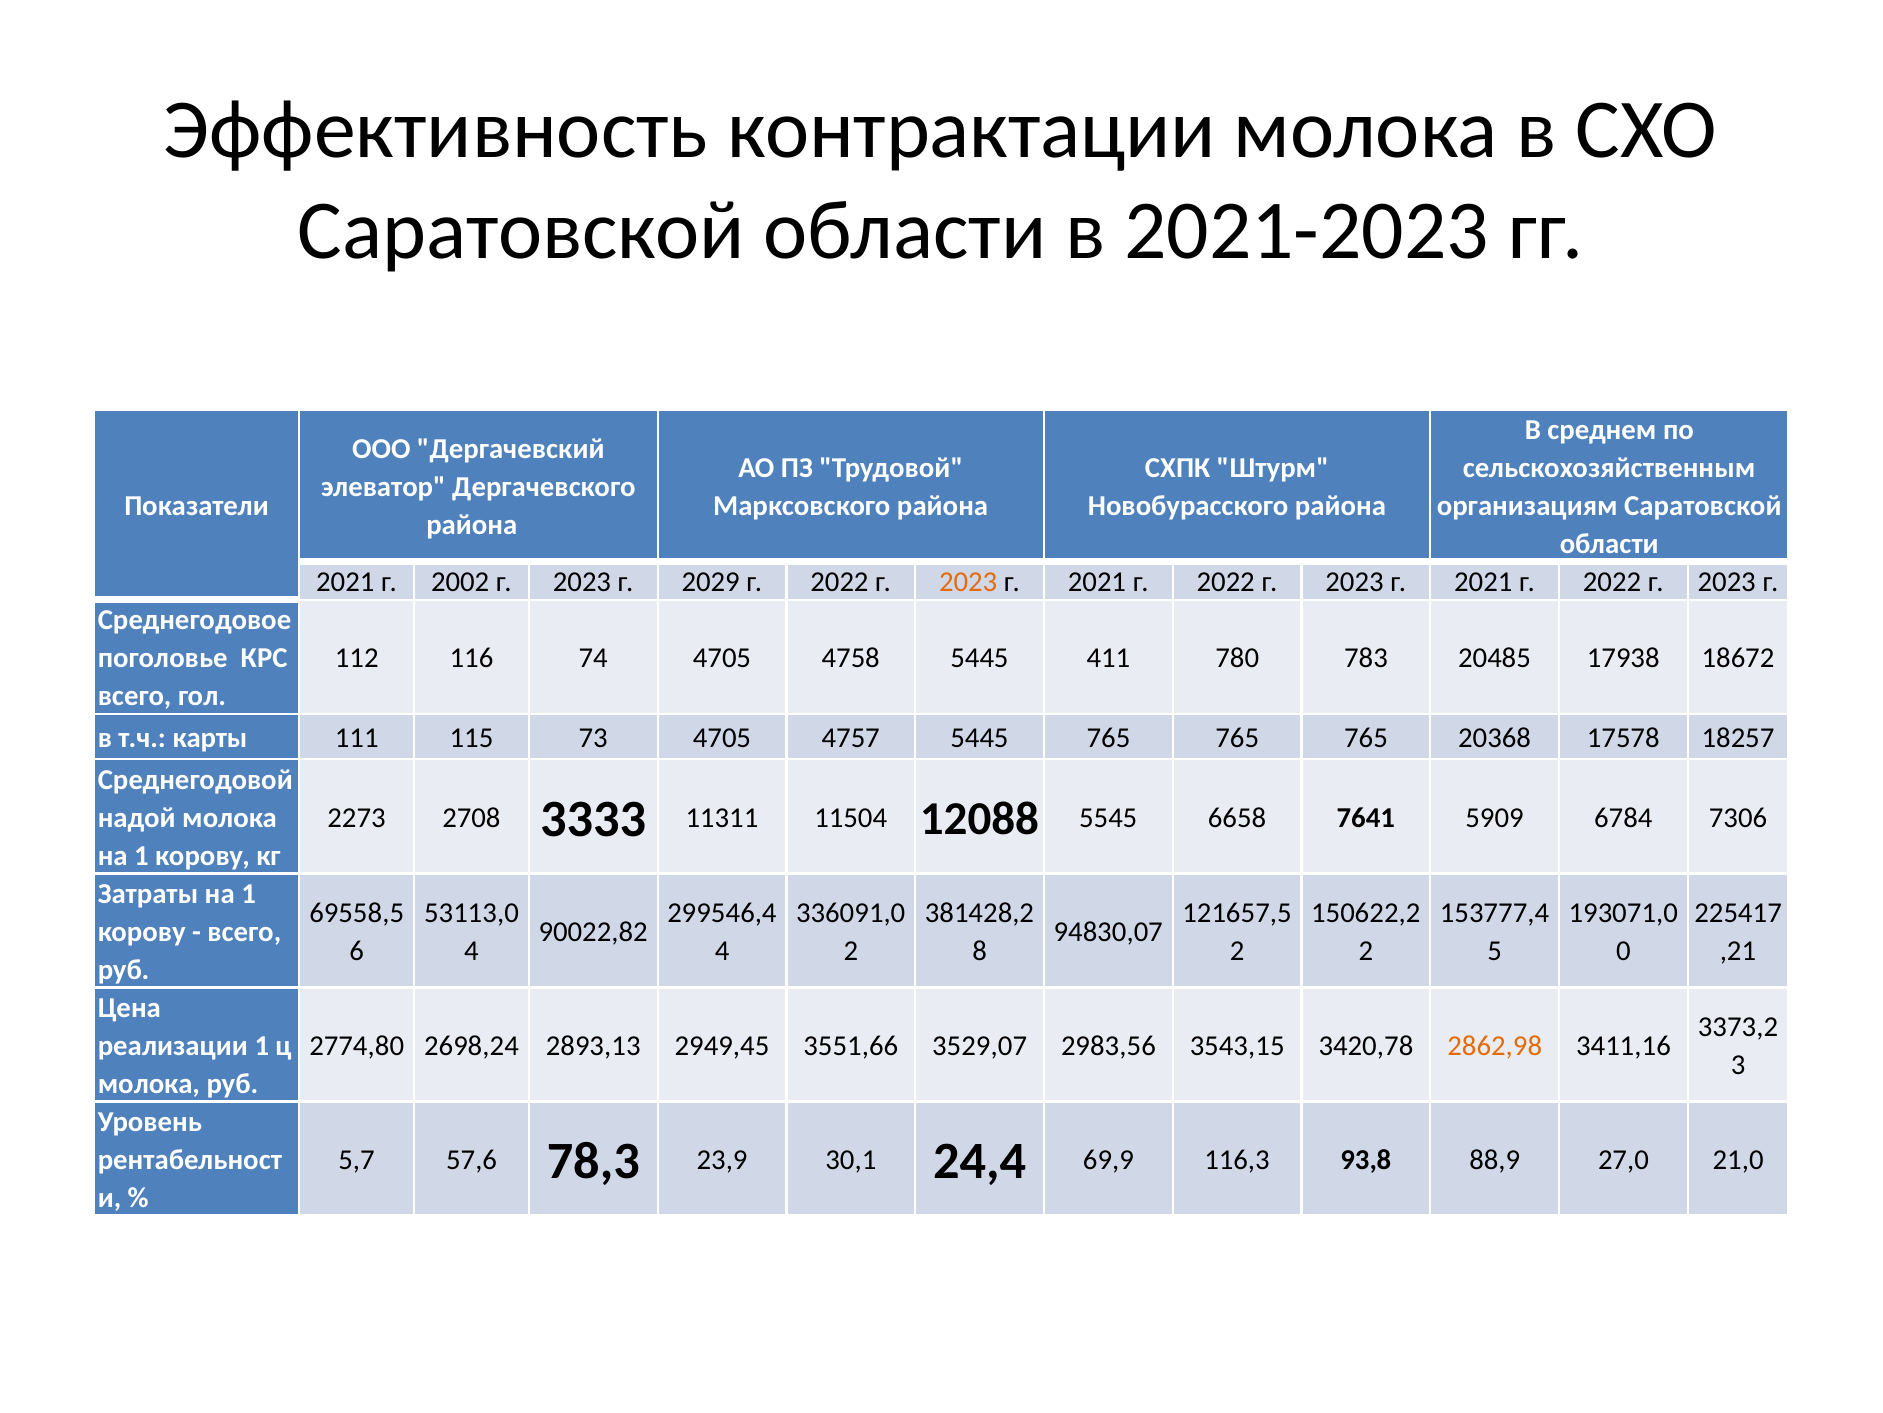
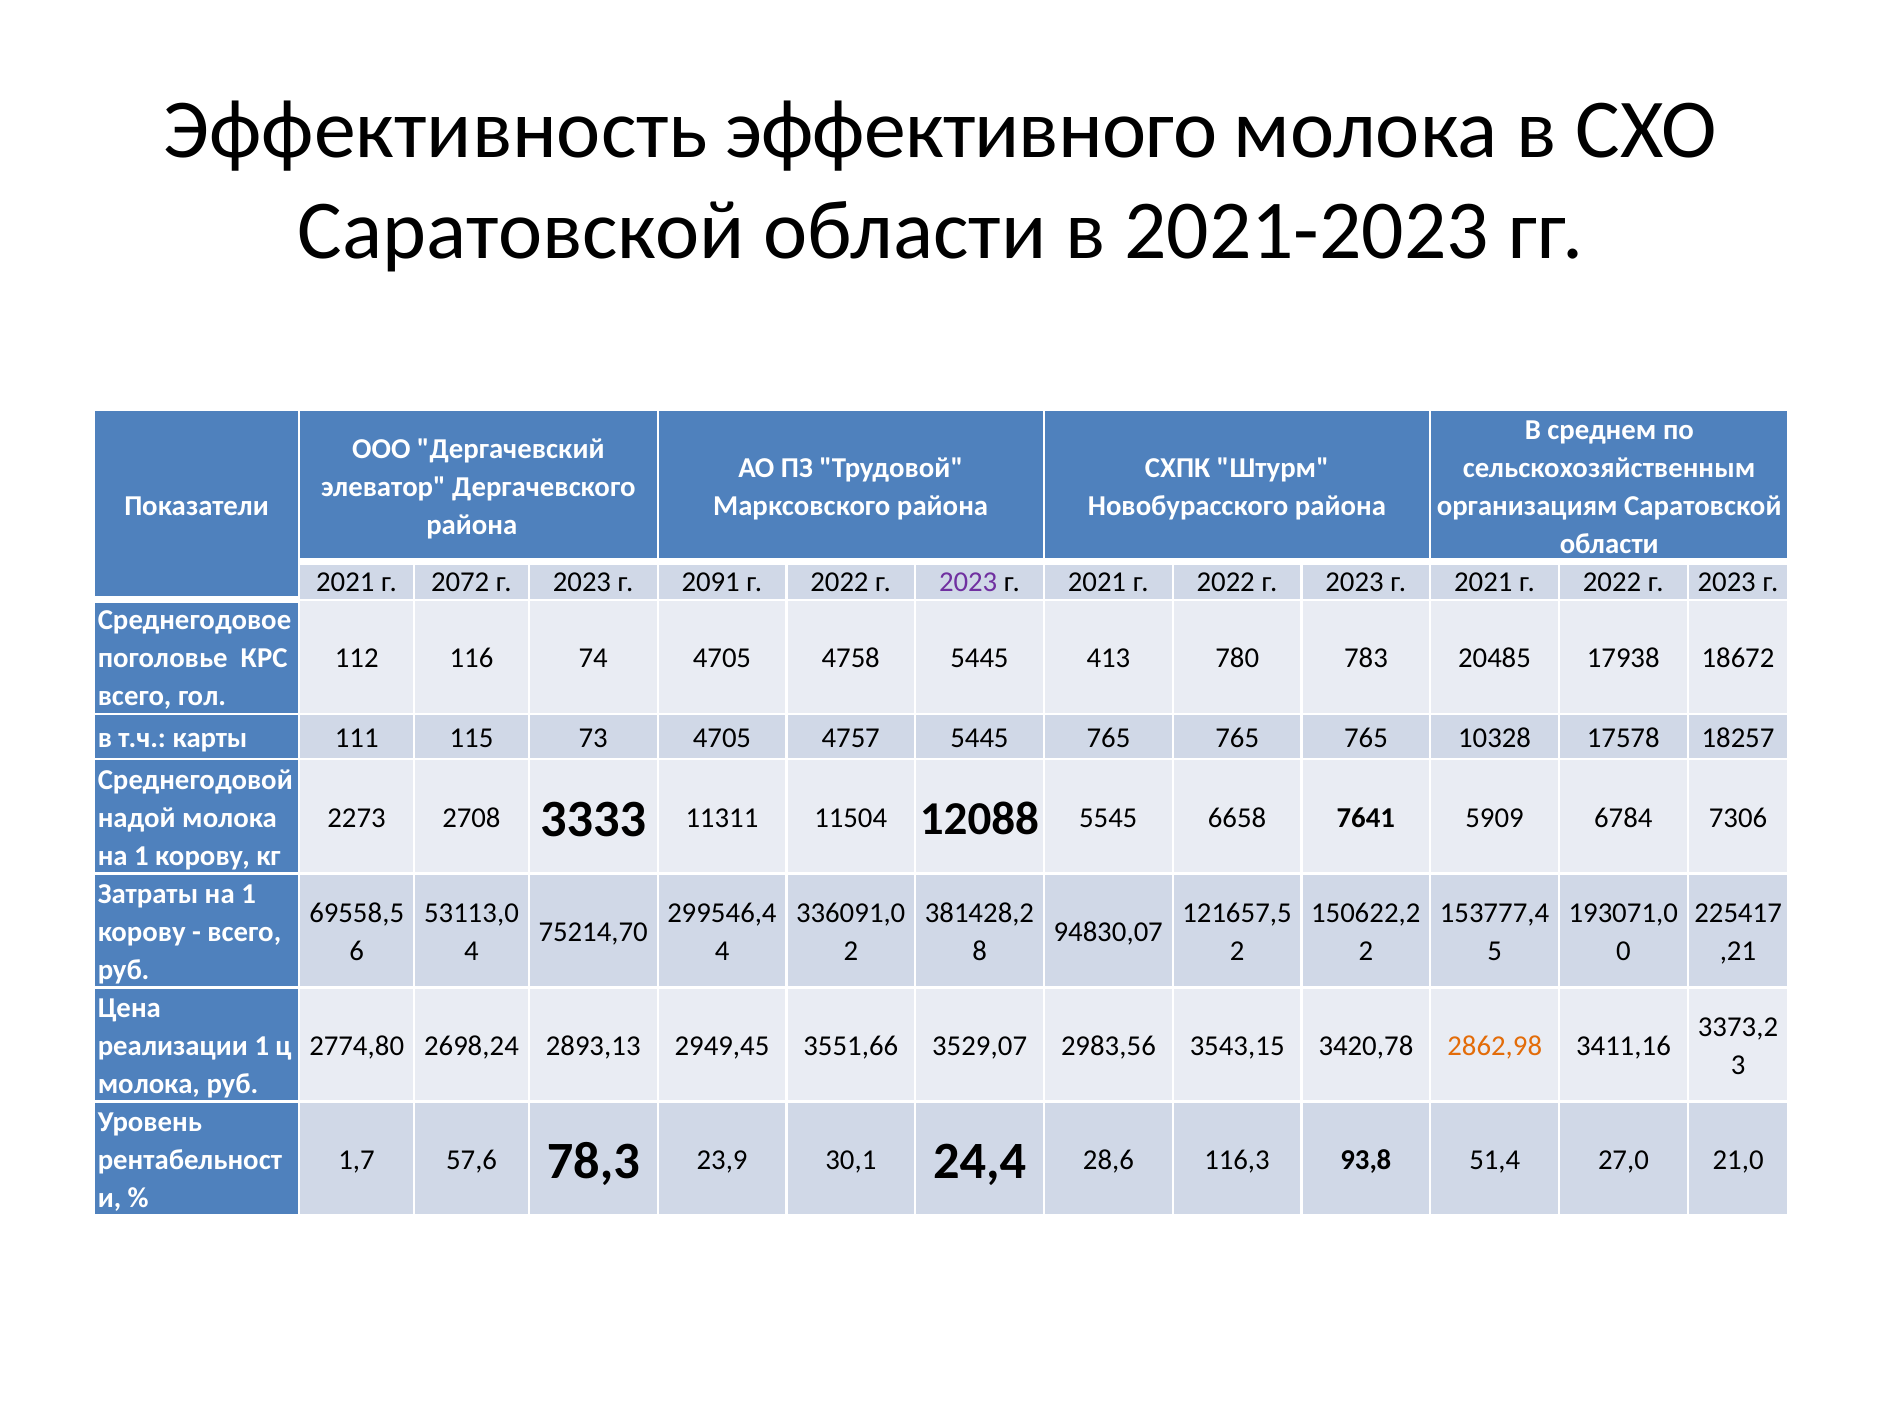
контрактации: контрактации -> эффективного (971, 130)
2002: 2002 -> 2072 (460, 582)
2029: 2029 -> 2091 (711, 582)
2023 colour: orange -> purple (968, 582)
411: 411 -> 413 (1108, 658)
20368: 20368 -> 10328 (1495, 738)
90022,82: 90022,82 -> 75214,70 (593, 931)
5,7: 5,7 -> 1,7 (357, 1159)
69,9: 69,9 -> 28,6 (1108, 1159)
88,9: 88,9 -> 51,4 (1495, 1159)
